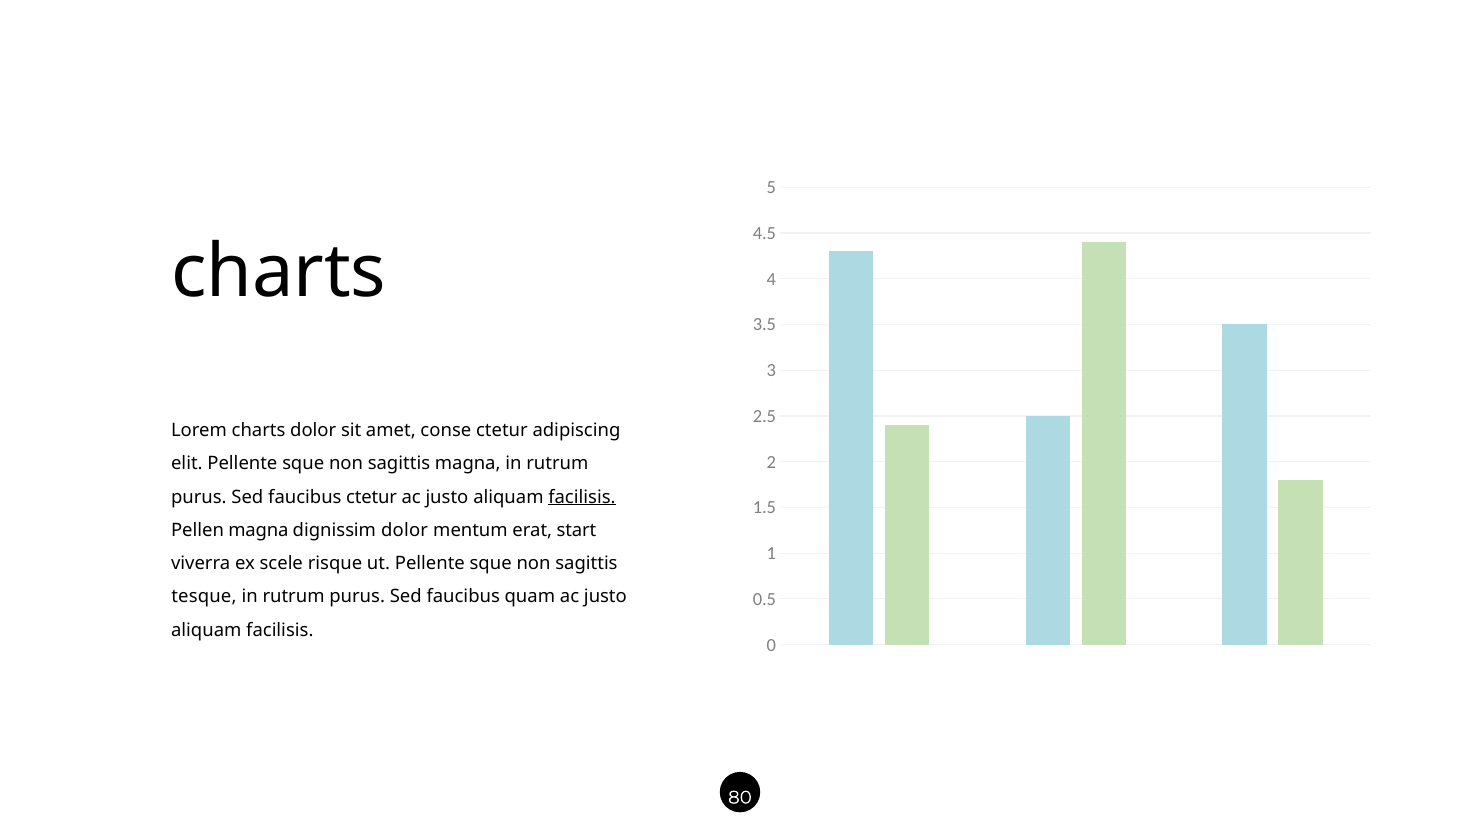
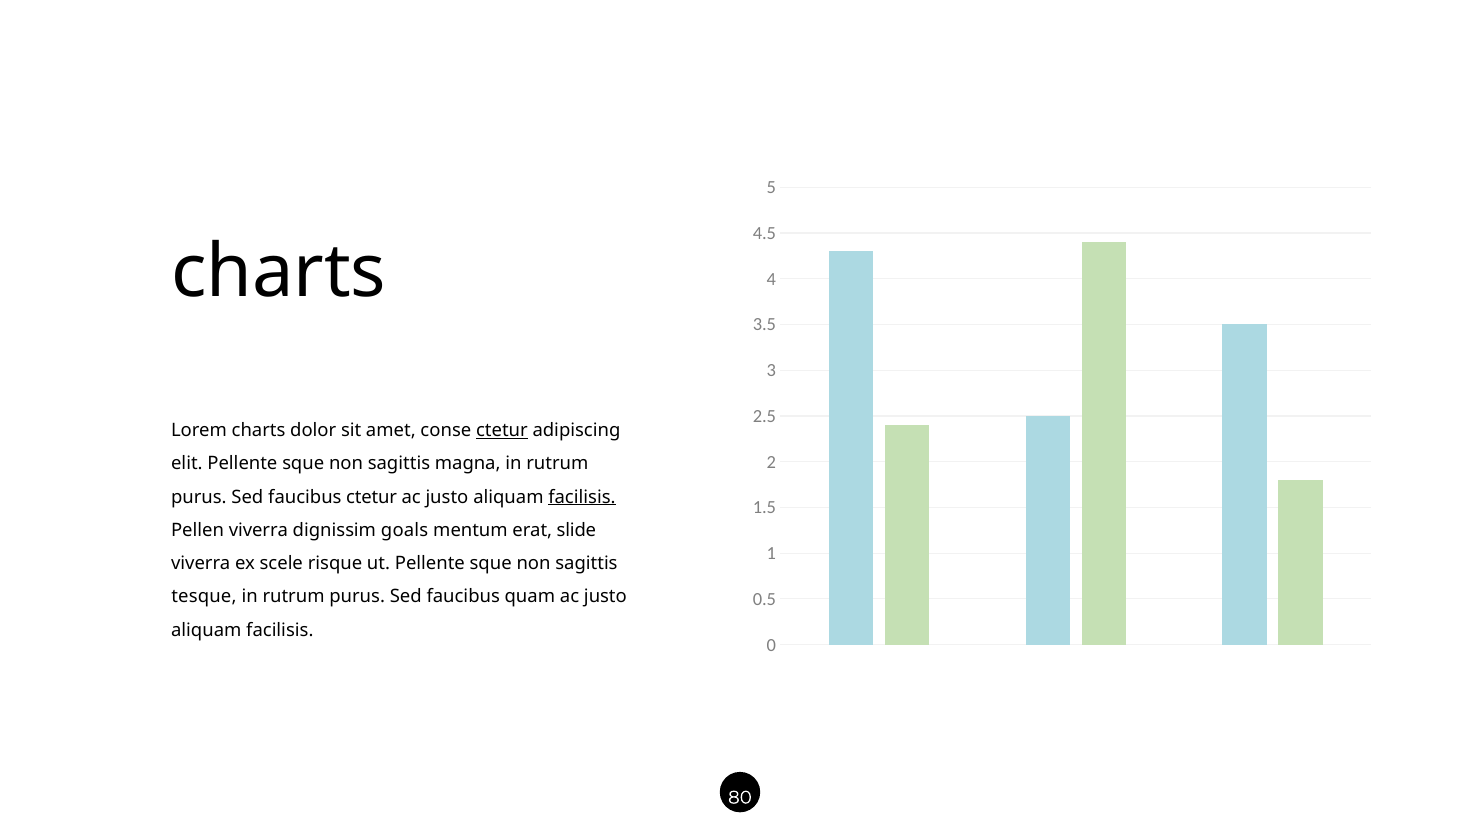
ctetur underline: none -> present (502, 431)
Pellen magna: magna -> viverra (258, 531)
dignissim dolor: dolor -> goals (405, 531)
start: start -> slide (576, 531)
